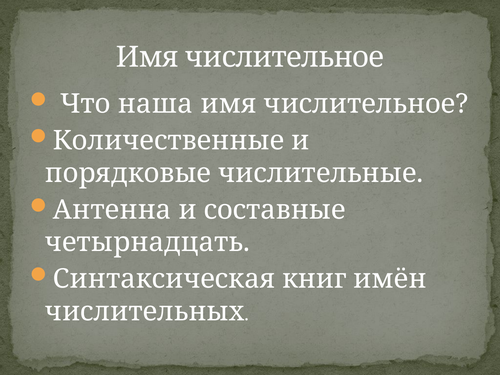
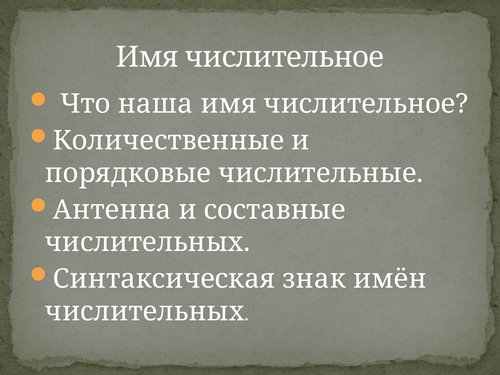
четырнадцать: четырнадцать -> числительных (148, 242)
книг: книг -> знак (314, 279)
